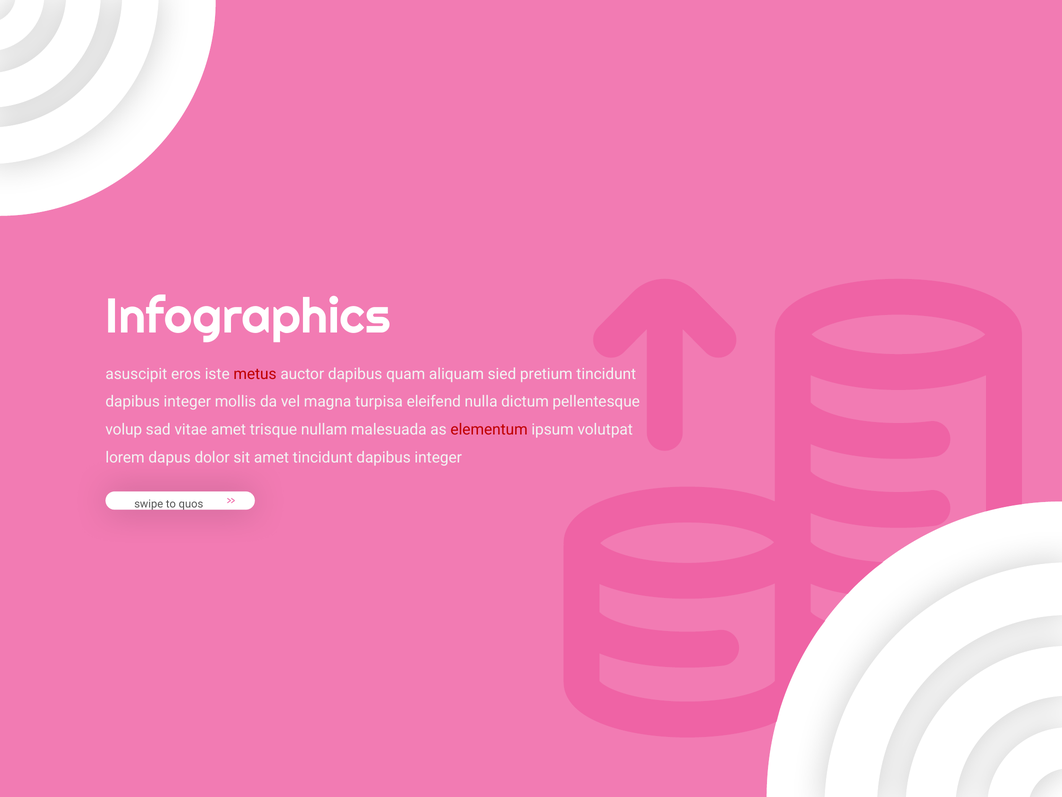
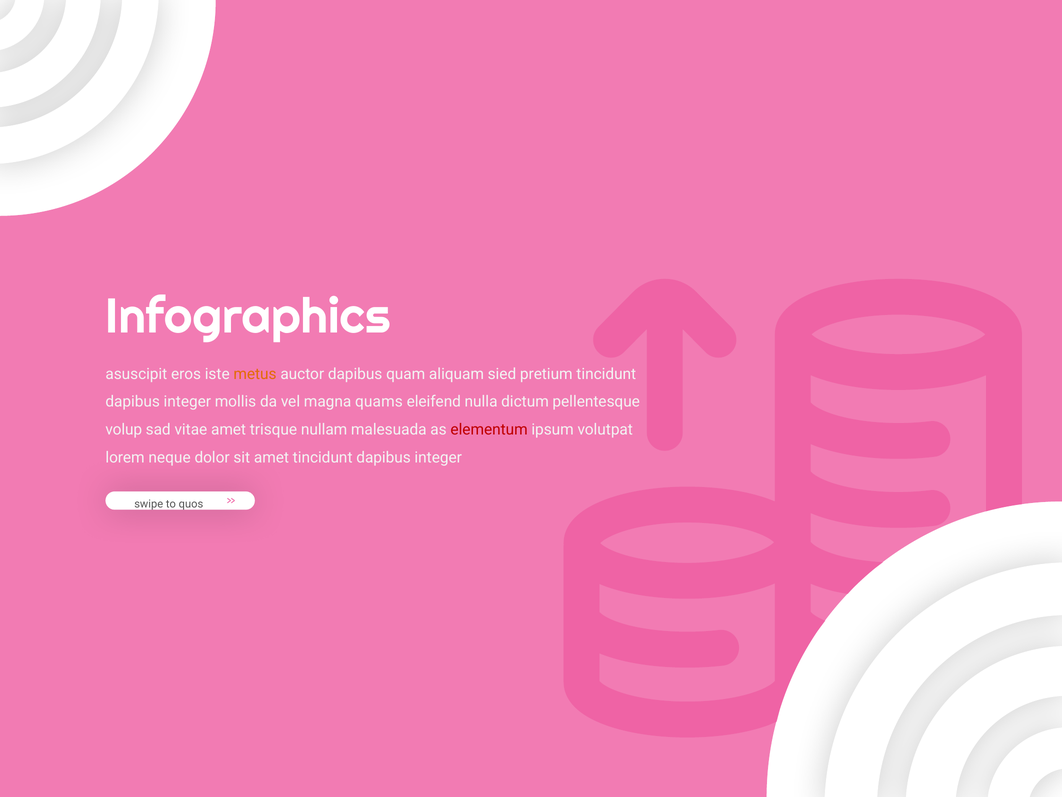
metus colour: red -> orange (255, 374)
turpisa: turpisa -> quams (379, 402)
dapus: dapus -> neque (170, 457)
